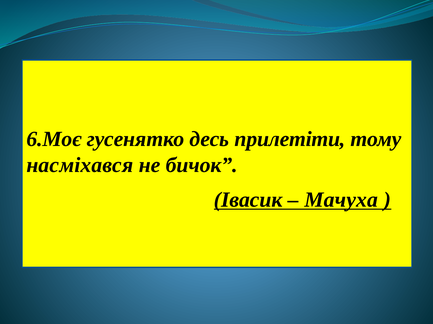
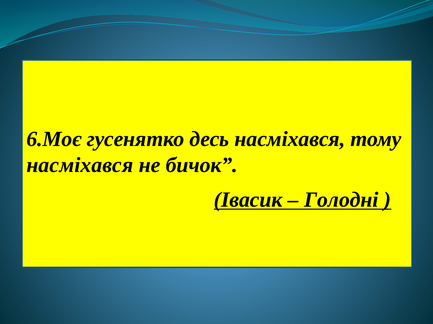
десь прилетіти: прилетіти -> насміхався (290, 140)
Мачуха: Мачуха -> Голодні (341, 200)
